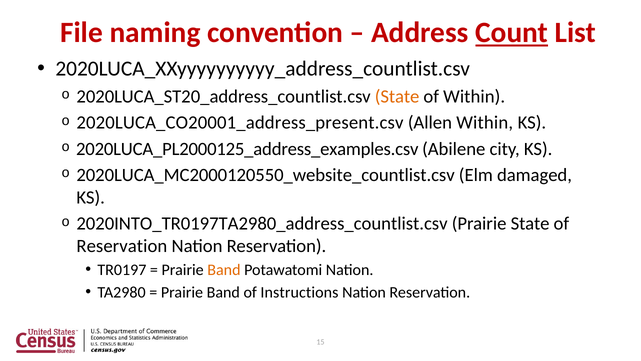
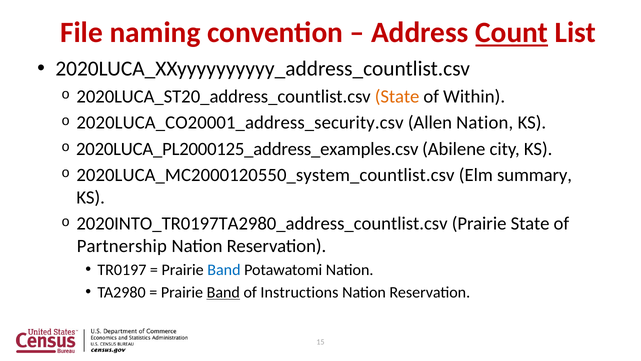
2020LUCA_CO20001_address_present.csv: 2020LUCA_CO20001_address_present.csv -> 2020LUCA_CO20001_address_security.csv (240, 123)
Allen Within: Within -> Nation (485, 123)
2020LUCA_MC2000120550_website_countlist.csv: 2020LUCA_MC2000120550_website_countlist.csv -> 2020LUCA_MC2000120550_system_countlist.csv (265, 175)
damaged: damaged -> summary (535, 175)
Reservation: Reservation -> Partnership (122, 246)
Band colour: orange -> blue (224, 270)
Band underline: none -> present (223, 292)
